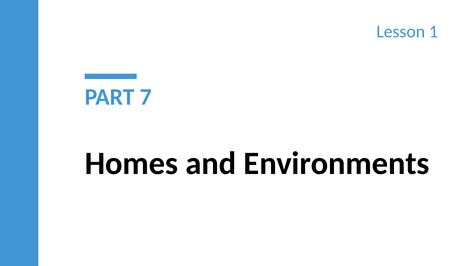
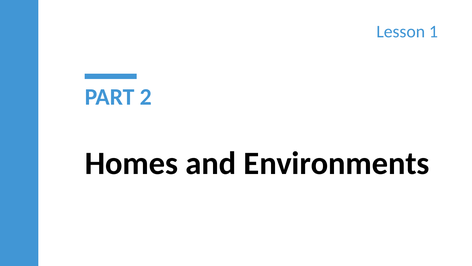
7: 7 -> 2 (146, 97)
